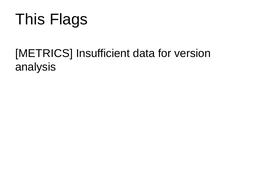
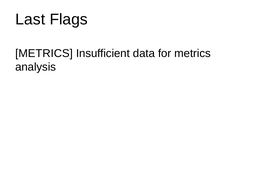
This: This -> Last (30, 19)
for version: version -> metrics (193, 53)
